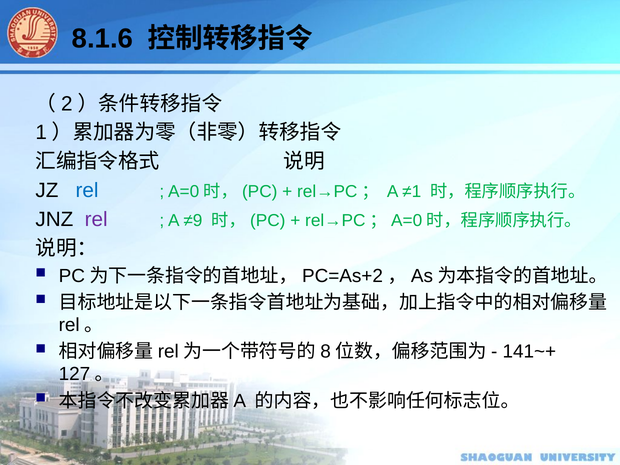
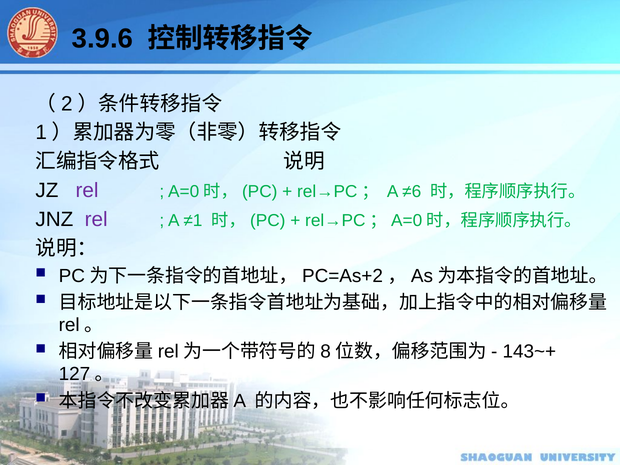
8.1.6: 8.1.6 -> 3.9.6 (103, 39)
rel colour: blue -> purple (87, 191)
≠1: ≠1 -> ≠6 (412, 192)
≠9: ≠9 -> ≠1 (193, 221)
141~+: 141~+ -> 143~+ (529, 352)
